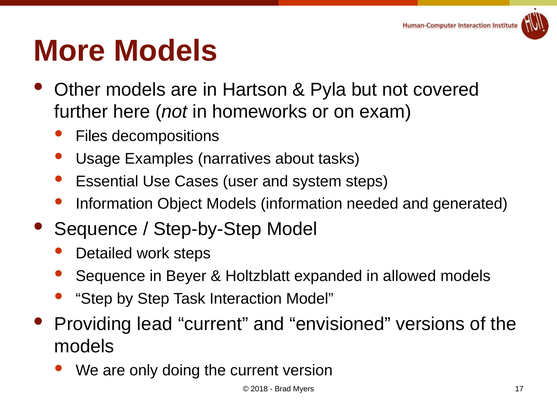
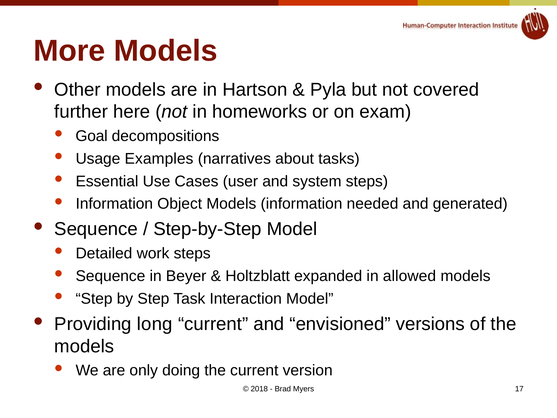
Files: Files -> Goal (92, 136)
lead: lead -> long (155, 324)
